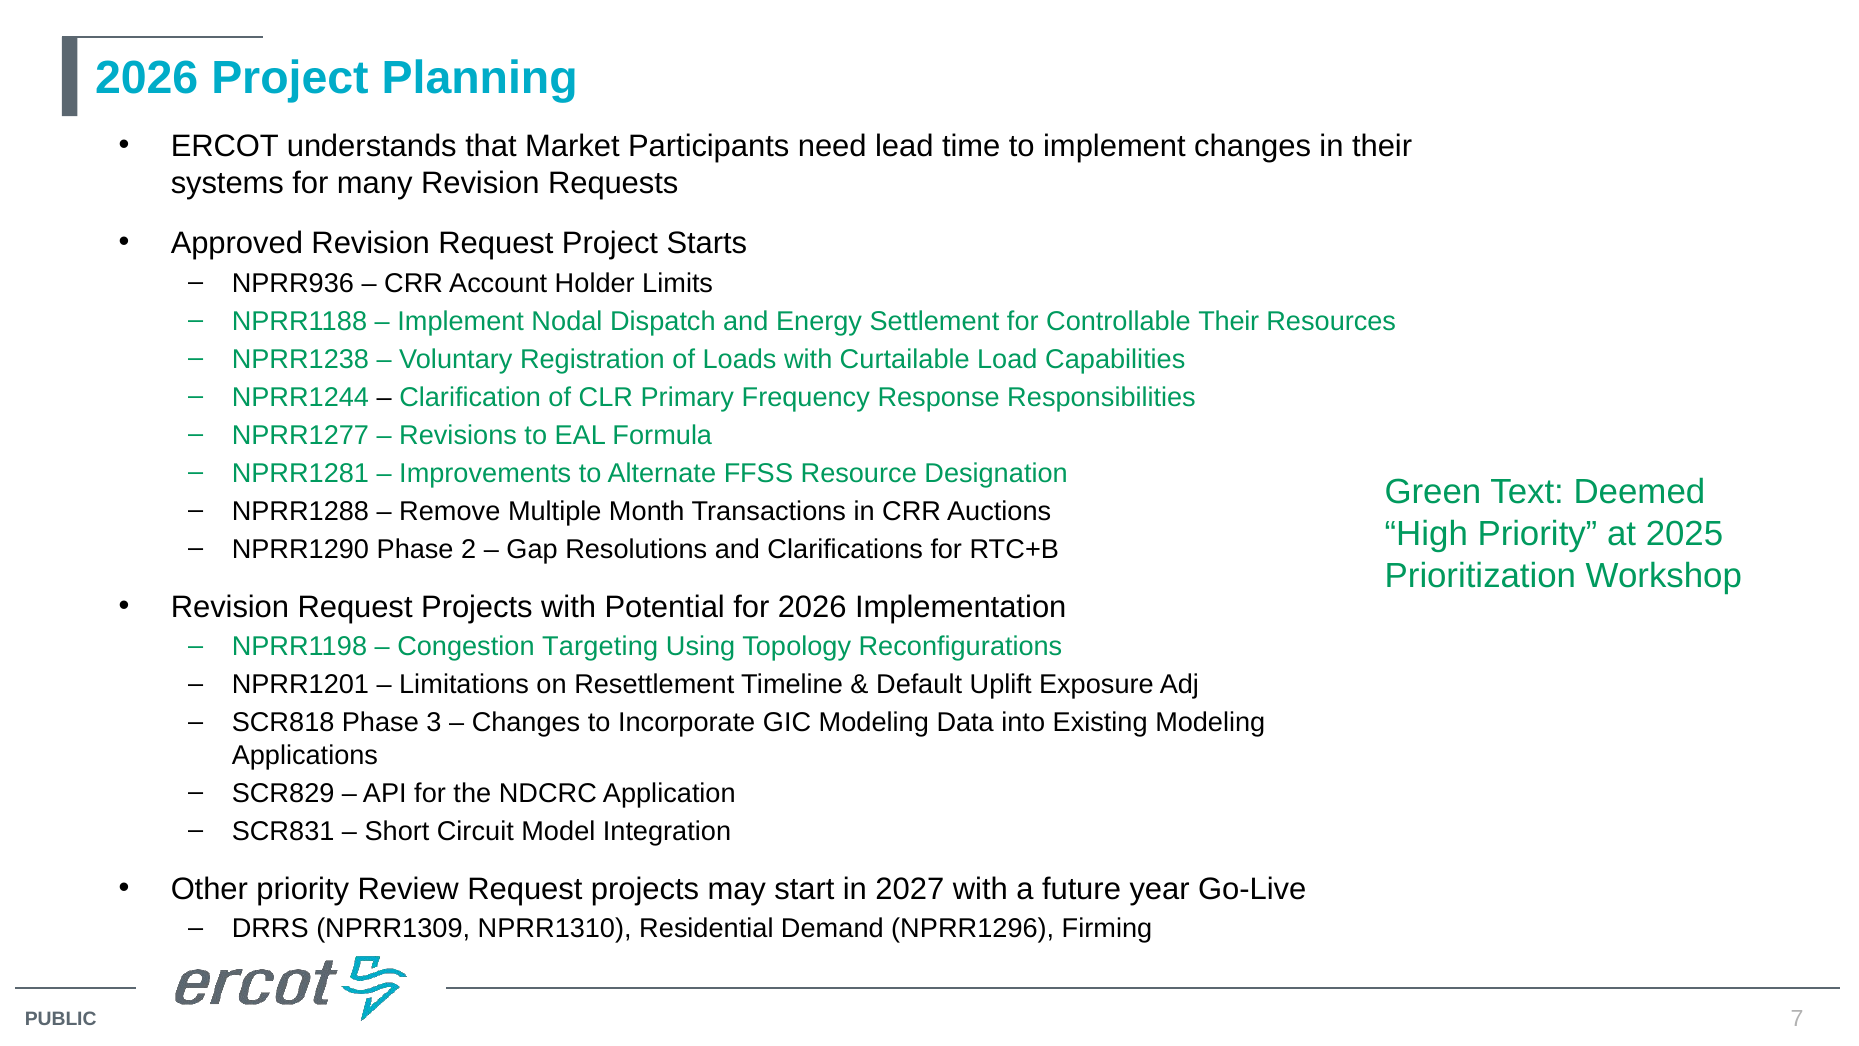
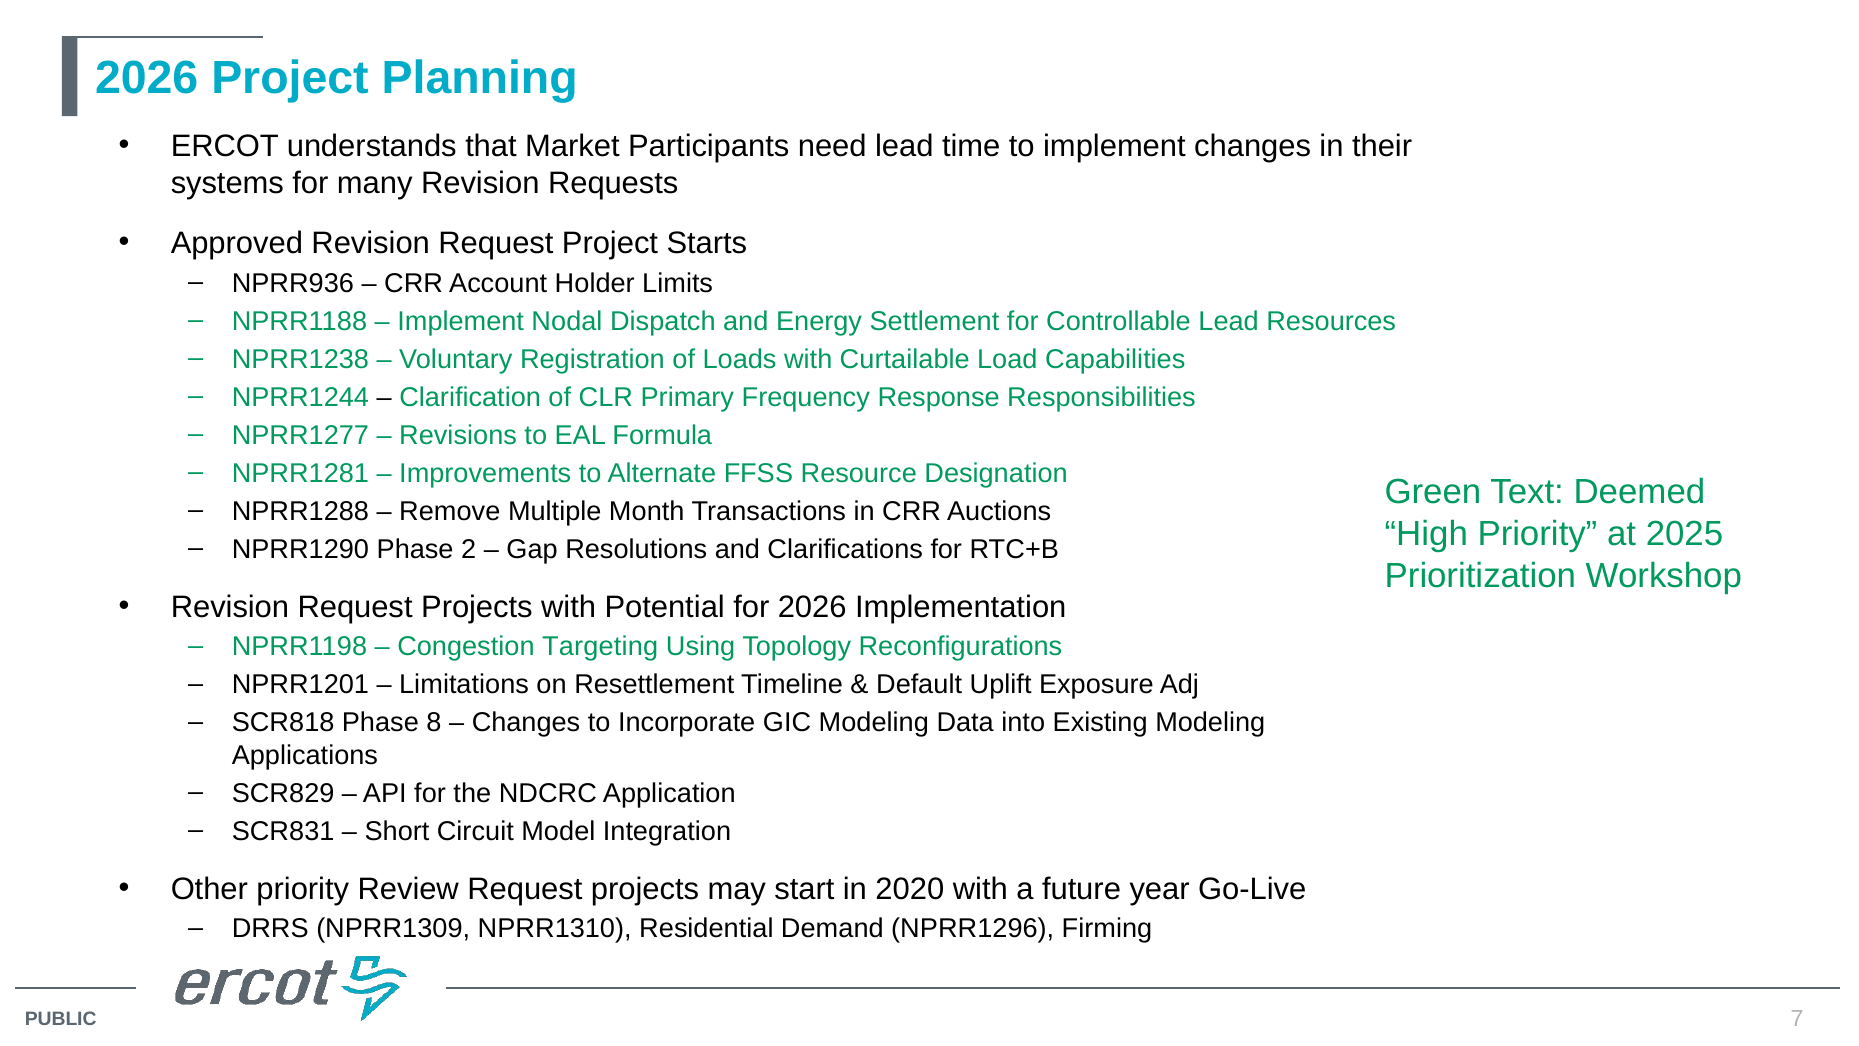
Controllable Their: Their -> Lead (1229, 321)
3: 3 -> 8 (434, 723)
2027: 2027 -> 2020 (910, 889)
